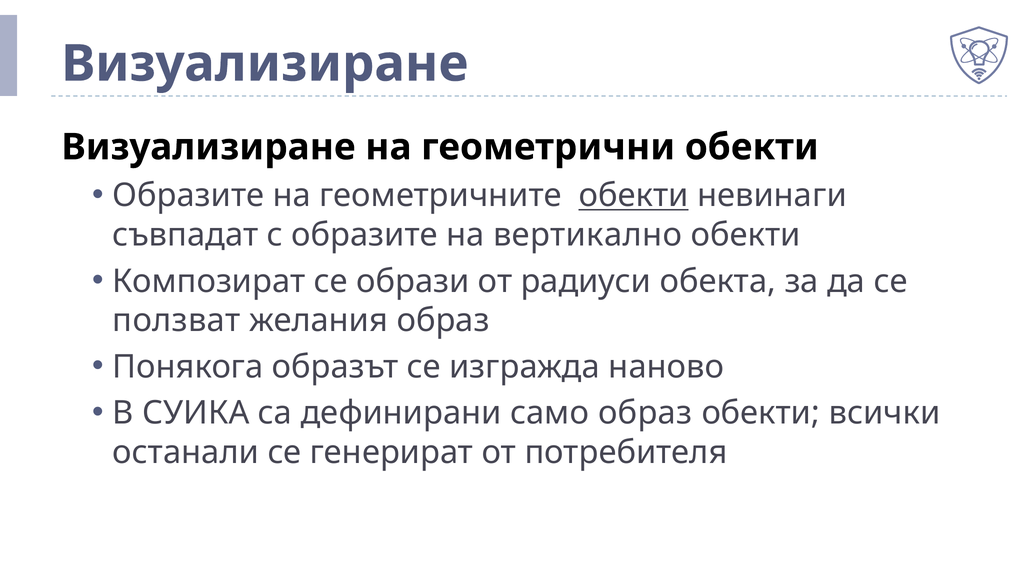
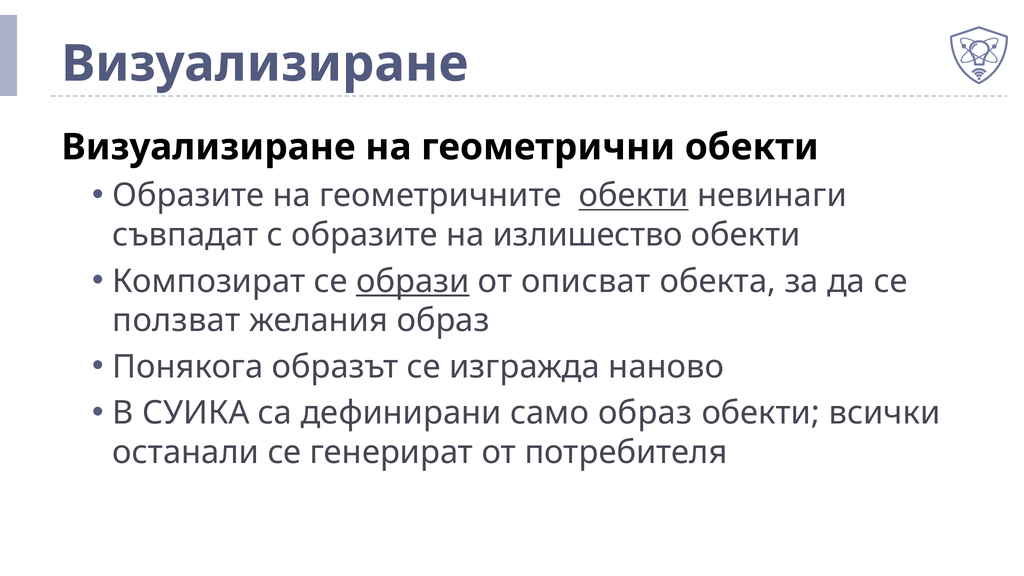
вертикално: вертикално -> излишество (588, 235)
образи underline: none -> present (413, 281)
радиуси: радиуси -> описват (586, 281)
